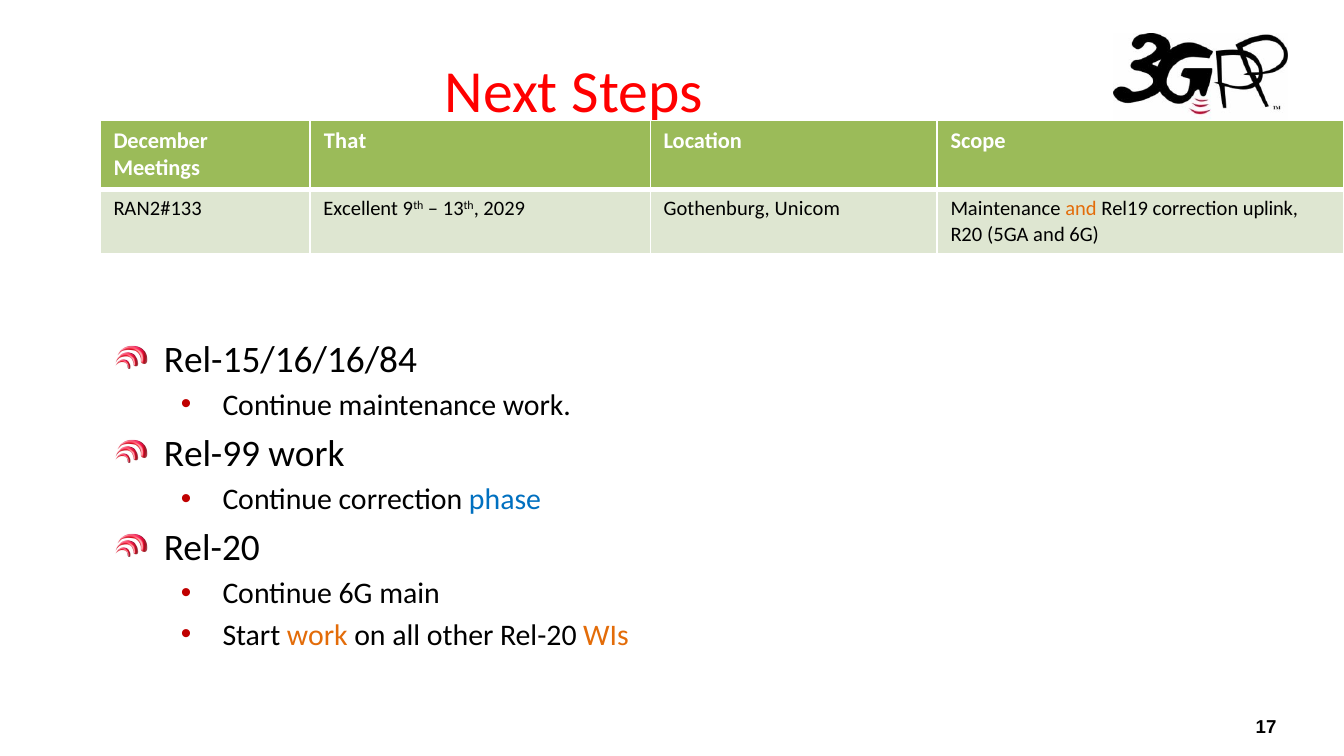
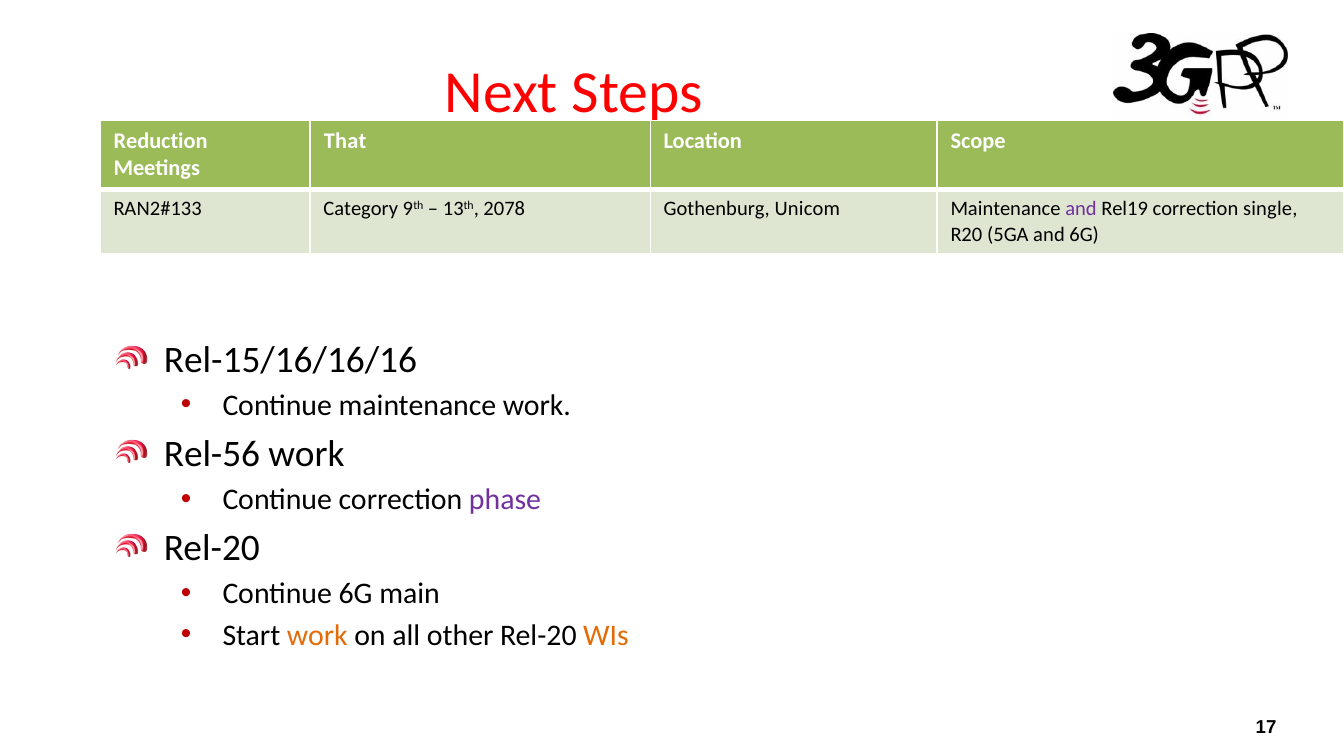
December: December -> Reduction (161, 141)
Excellent: Excellent -> Category (361, 209)
2029: 2029 -> 2078 (504, 209)
and colour: orange -> purple (1081, 209)
uplink: uplink -> single (1270, 209)
Rel-15/16/16/84: Rel-15/16/16/84 -> Rel-15/16/16/16 (290, 360)
Rel-99: Rel-99 -> Rel-56 (212, 454)
phase colour: blue -> purple (505, 500)
